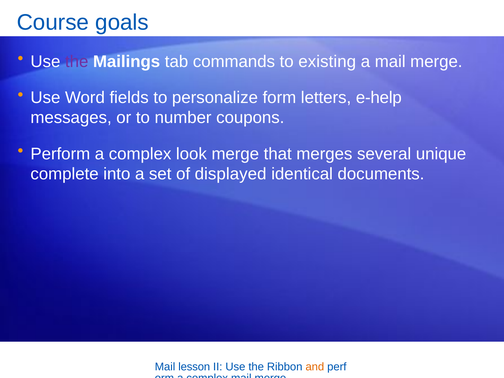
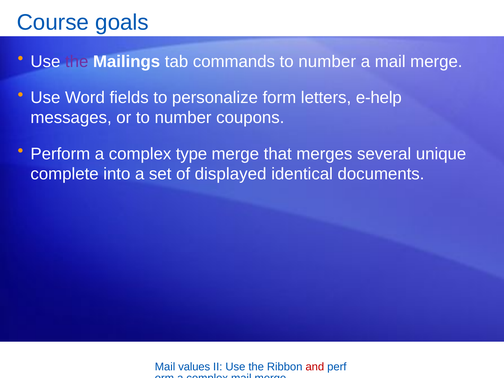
commands to existing: existing -> number (327, 61)
look: look -> type (192, 154)
lesson: lesson -> values (194, 367)
and colour: orange -> red (315, 367)
